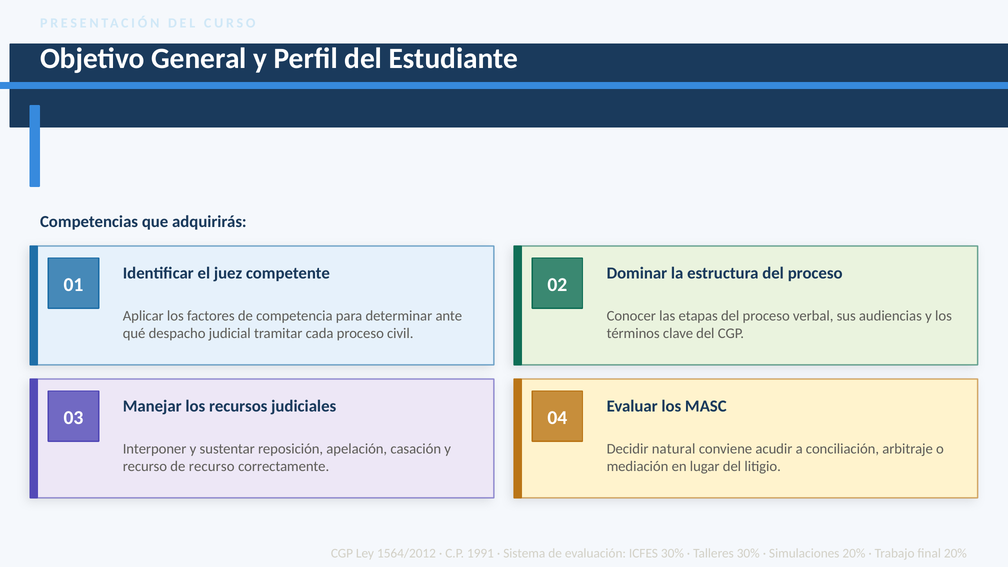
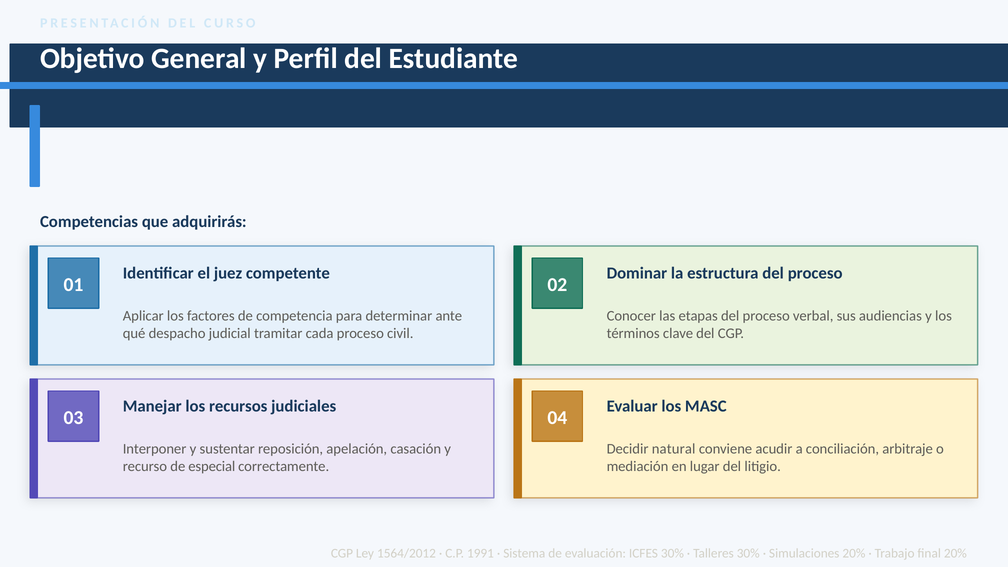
de recurso: recurso -> especial (212, 466)
